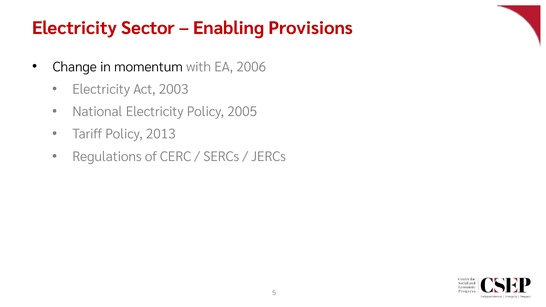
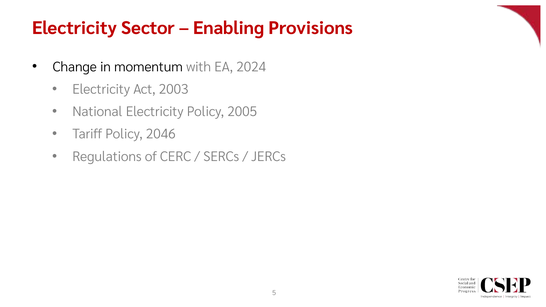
2006: 2006 -> 2024 (251, 67)
2013: 2013 -> 2046 (161, 134)
